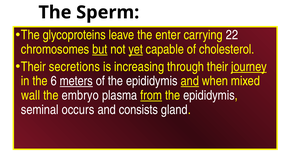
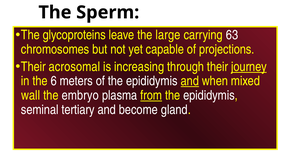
enter: enter -> large (168, 35)
22: 22 -> 63 (232, 35)
but underline: present -> none (100, 49)
yet underline: present -> none (136, 49)
cholesterol: cholesterol -> projections (227, 49)
secretions: secretions -> acrosomal (74, 67)
meters underline: present -> none (76, 81)
occurs: occurs -> tertiary (78, 110)
consists: consists -> become (138, 110)
